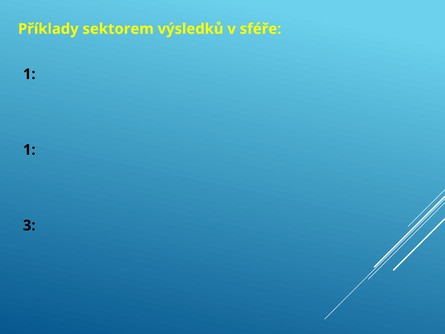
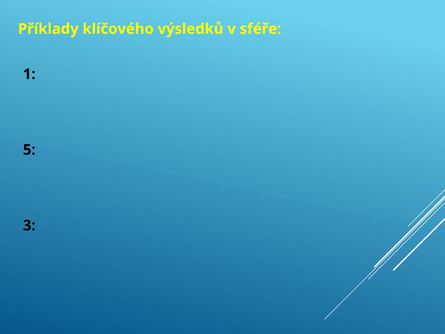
sektorem: sektorem -> klíčového (118, 29)
1: 1 -> 5 (29, 150)
